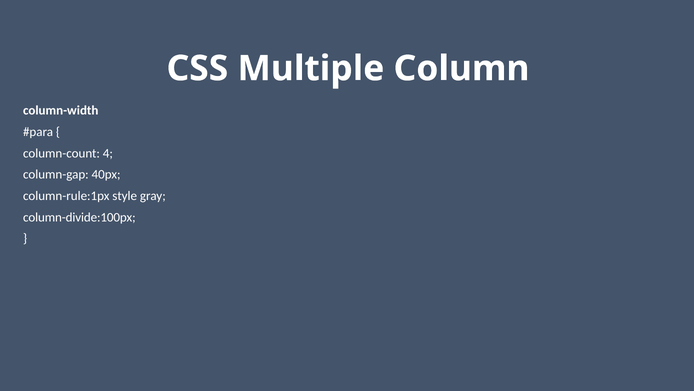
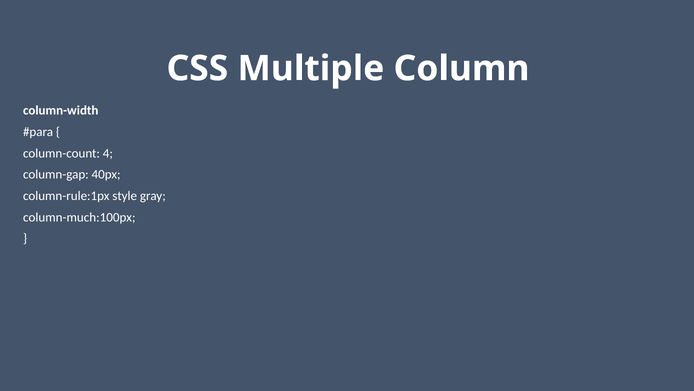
column-divide:100px: column-divide:100px -> column-much:100px (79, 217)
